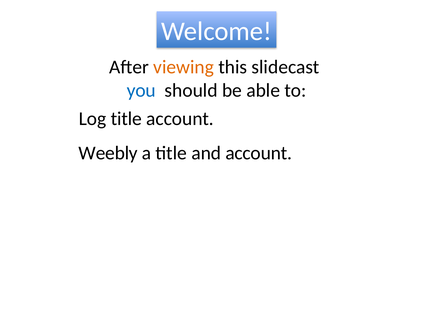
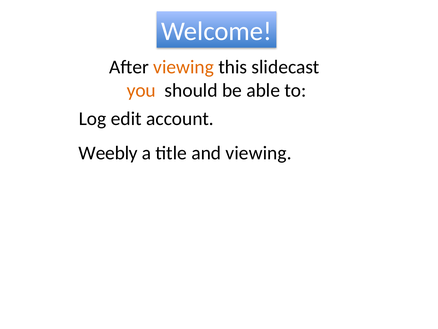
you colour: blue -> orange (141, 90)
Log title: title -> edit (126, 119)
and account: account -> viewing (259, 153)
